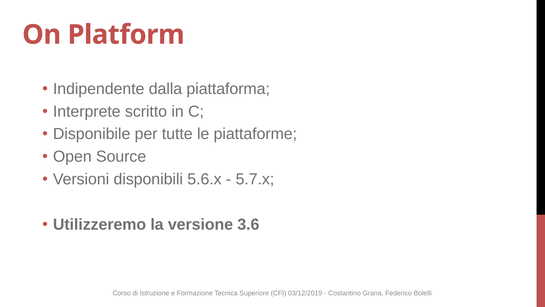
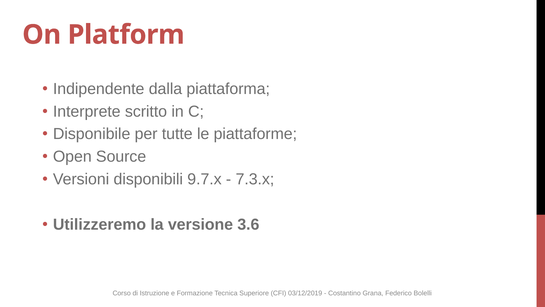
5.6.x: 5.6.x -> 9.7.x (204, 179)
5.7.x: 5.7.x -> 7.3.x (255, 179)
